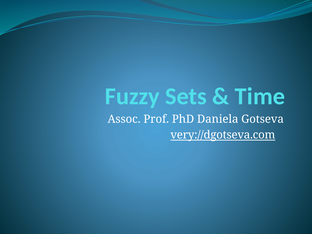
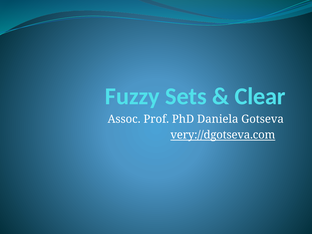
Time: Time -> Clear (260, 96)
